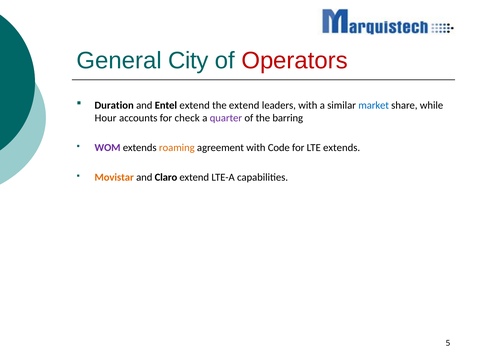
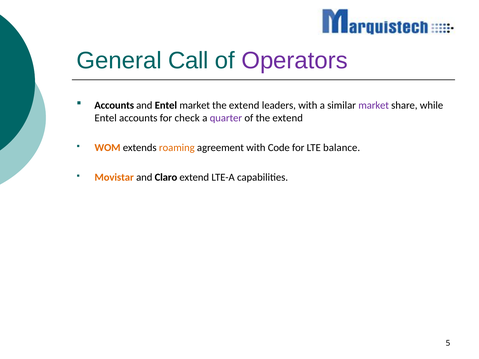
City: City -> Call (188, 61)
Operators colour: red -> purple (295, 61)
Duration: Duration -> Accounts (114, 105)
Entel extend: extend -> market (195, 105)
market colour: blue -> purple (374, 105)
Hour: Hour -> Entel (106, 118)
of the barring: barring -> extend (288, 118)
WOM colour: purple -> orange (108, 148)
LTE extends: extends -> balance (342, 148)
